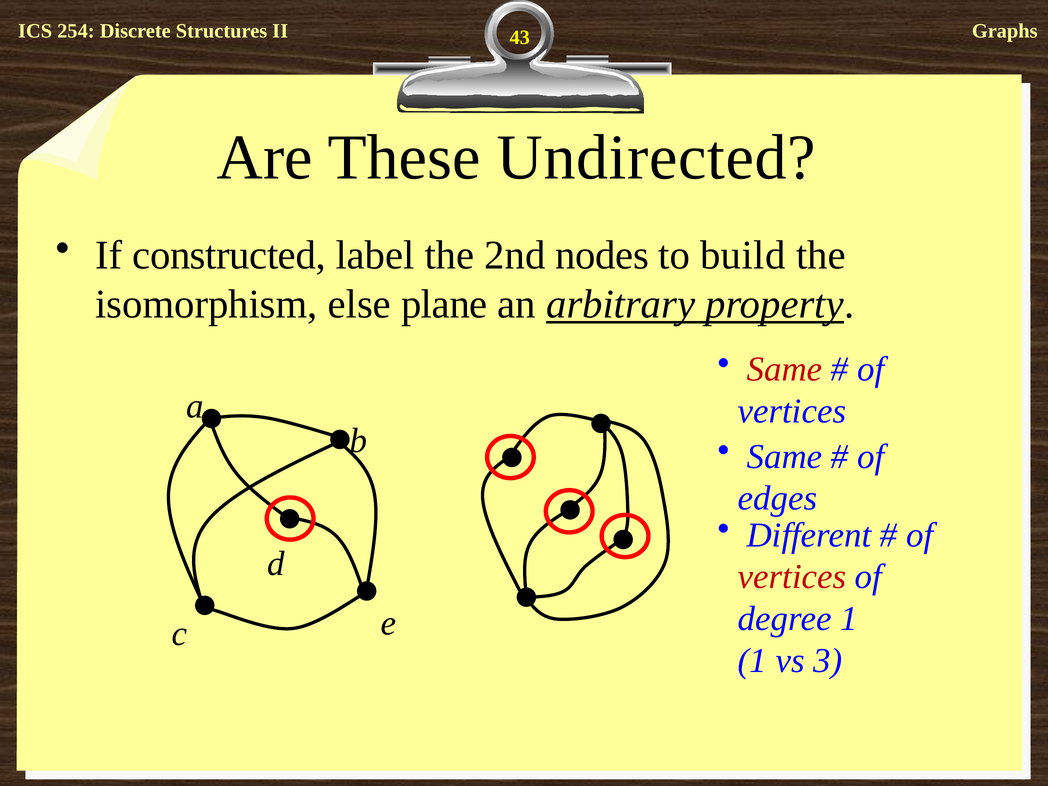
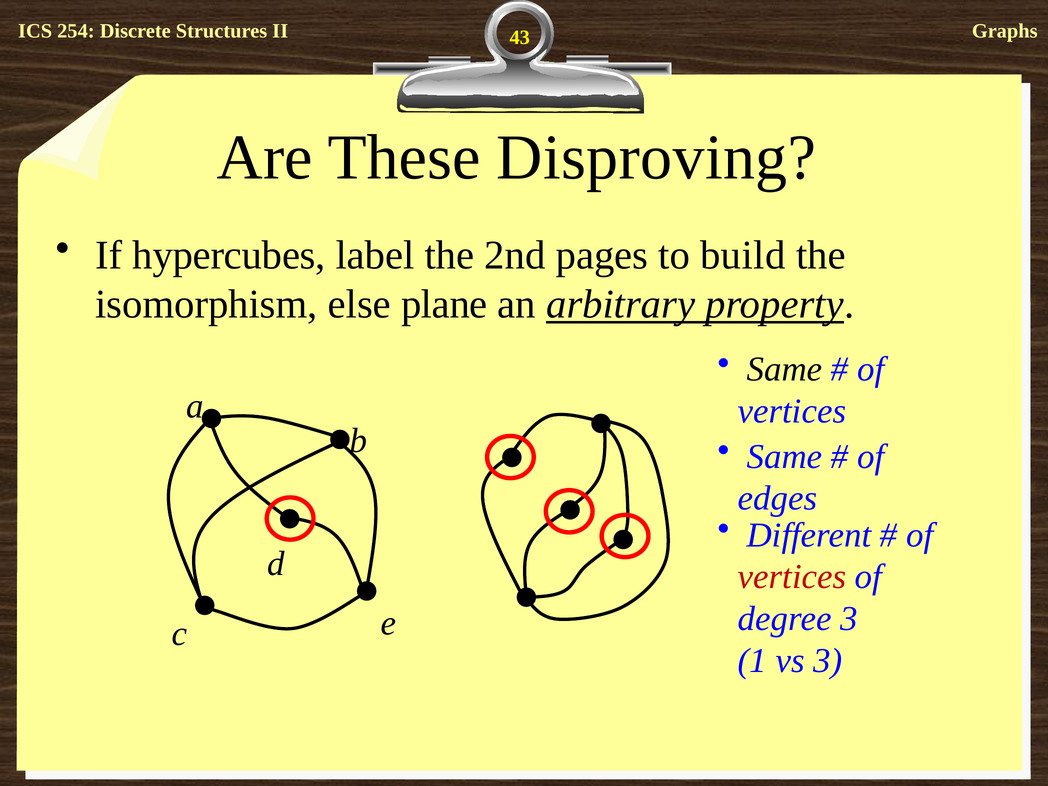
Undirected: Undirected -> Disproving (656, 158)
constructed: constructed -> hypercubes (229, 255)
nodes: nodes -> pages (602, 255)
Same colour: red -> black (784, 369)
degree 1: 1 -> 3 (849, 619)
